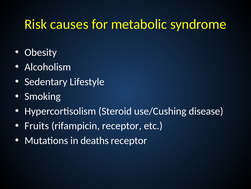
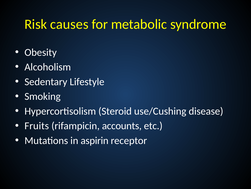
rifampicin receptor: receptor -> accounts (122, 125)
deaths: deaths -> aspirin (95, 140)
